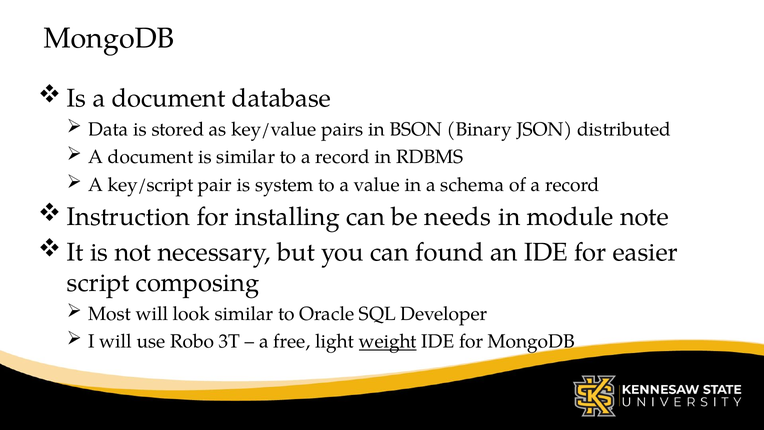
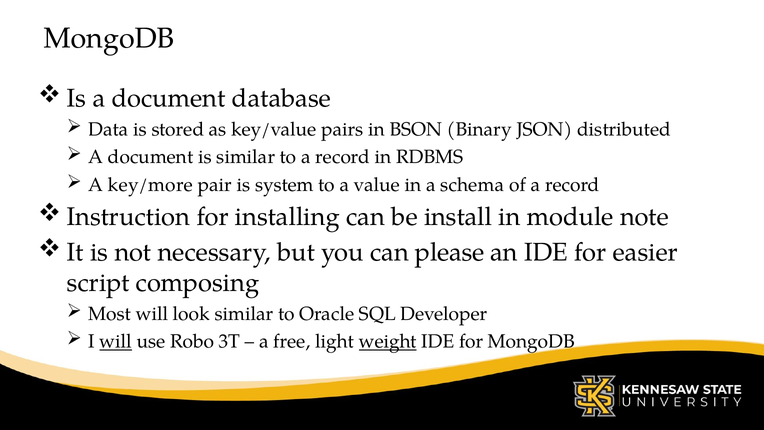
key/script: key/script -> key/more (150, 185)
needs: needs -> install (458, 217)
found: found -> please (450, 252)
will underline: none -> present (116, 341)
